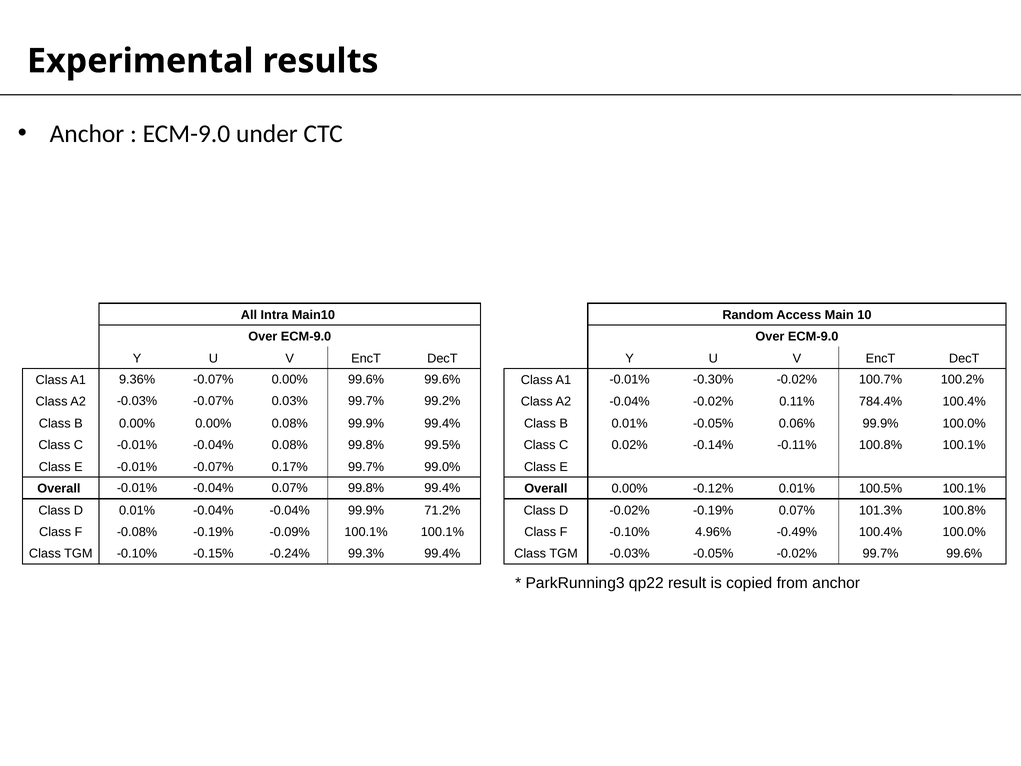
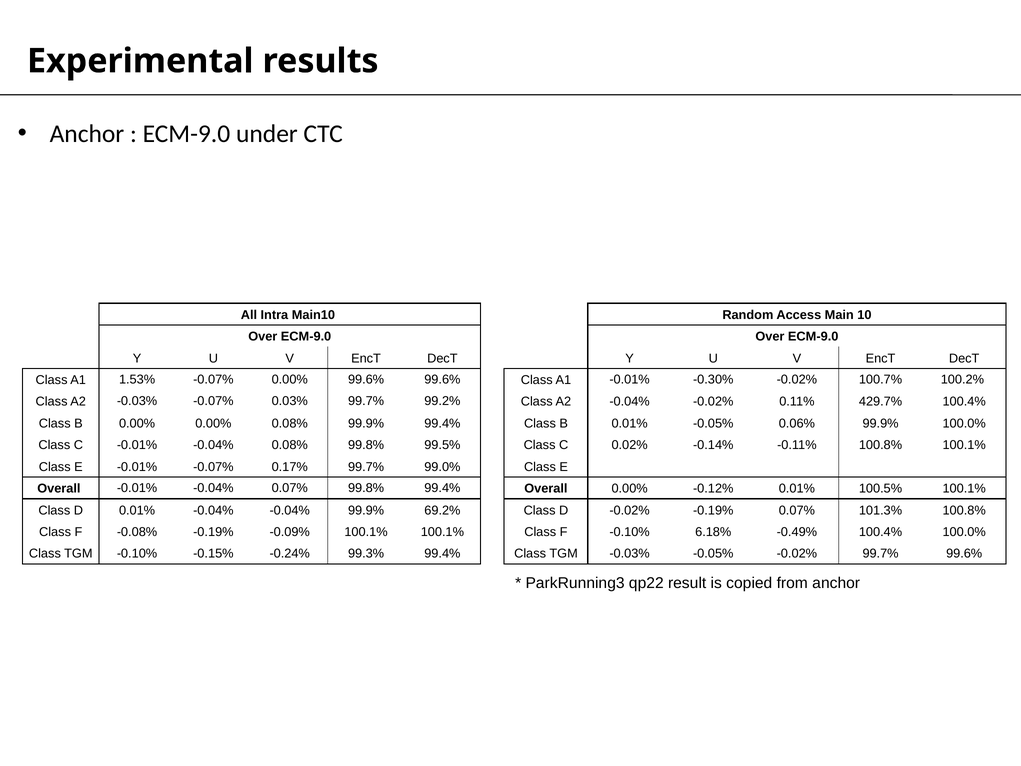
9.36%: 9.36% -> 1.53% (137, 379)
784.4%: 784.4% -> 429.7% (881, 402)
71.2%: 71.2% -> 69.2% (442, 510)
4.96%: 4.96% -> 6.18% (713, 532)
